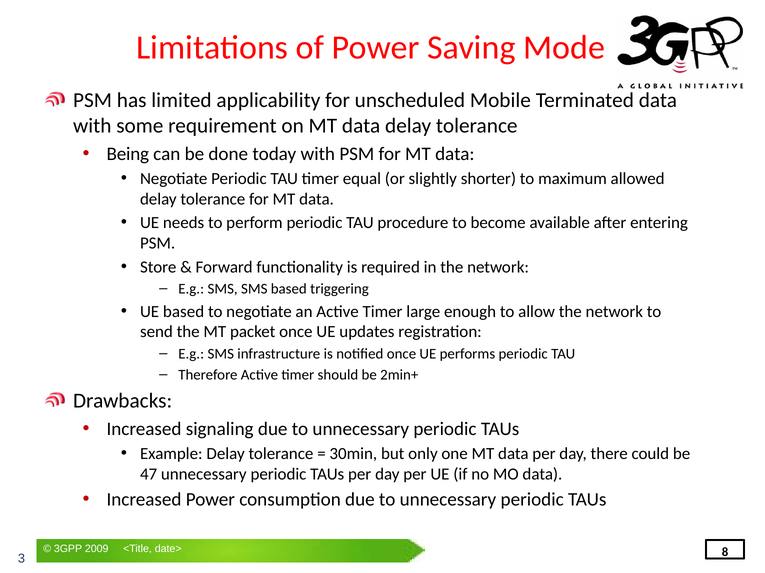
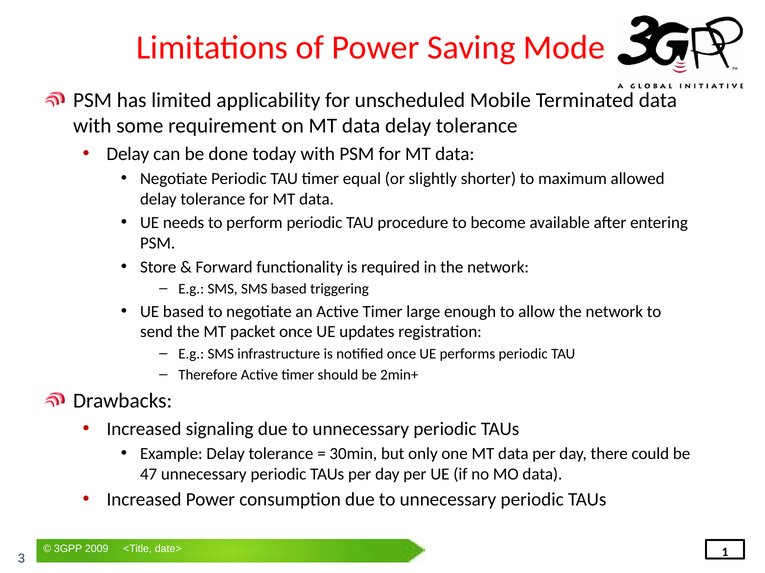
Being: Being -> Delay (128, 154)
8: 8 -> 1 (725, 553)
